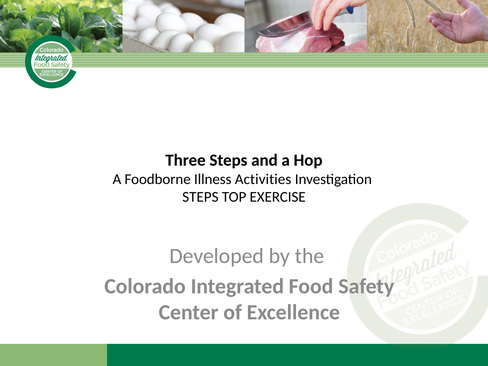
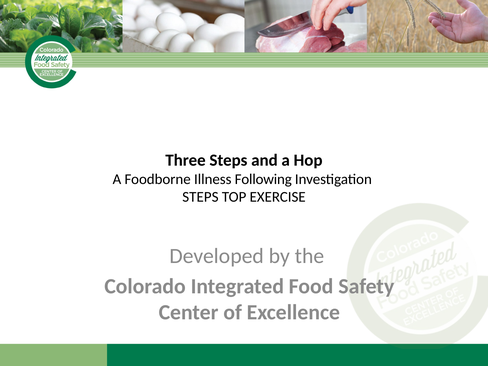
Activities: Activities -> Following (263, 179)
